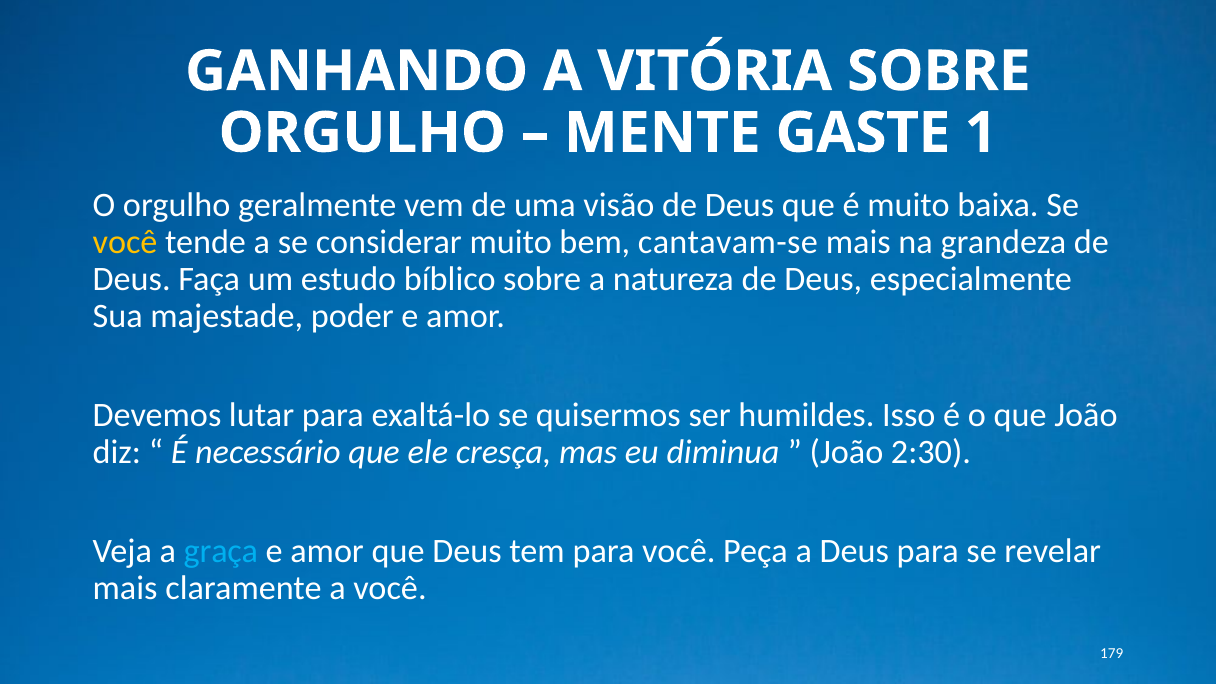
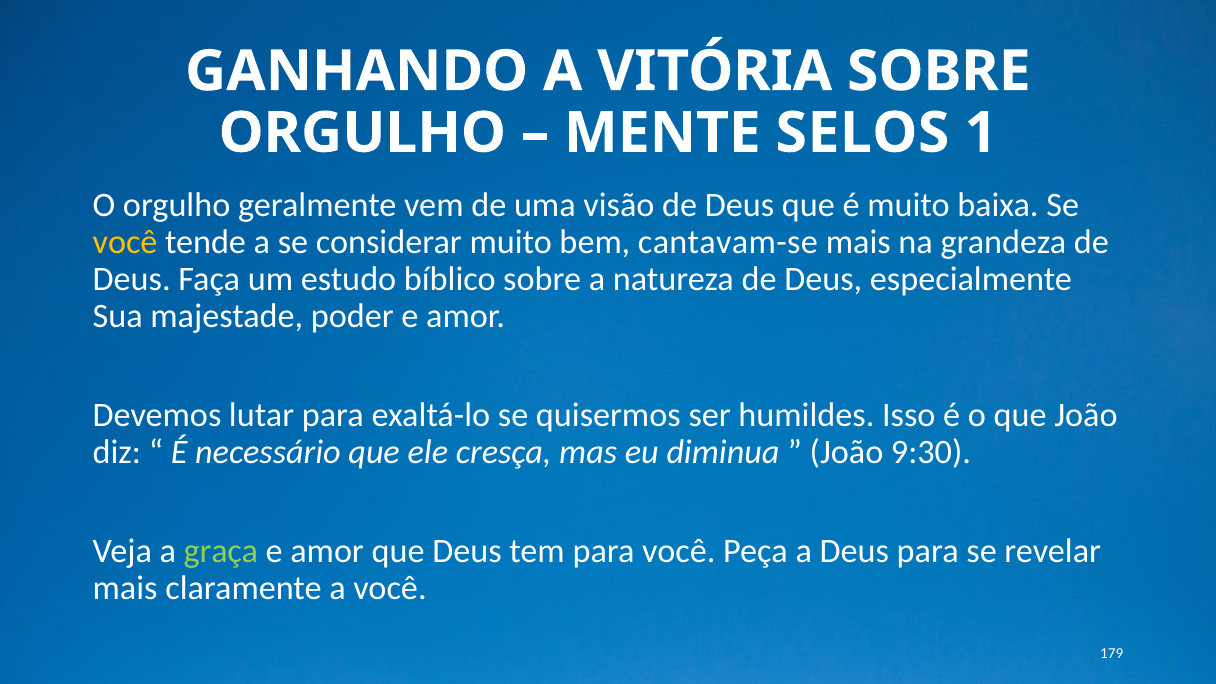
GASTE: GASTE -> SELOS (862, 133)
2:30: 2:30 -> 9:30 (931, 452)
graça colour: light blue -> light green (221, 551)
